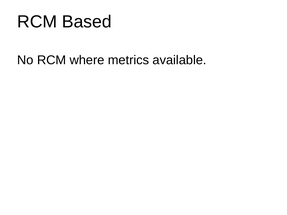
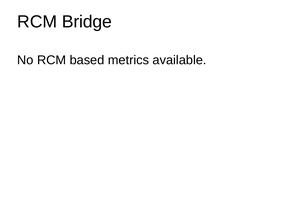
Based: Based -> Bridge (87, 22)
where: where -> based (87, 60)
